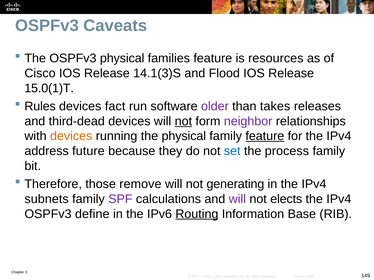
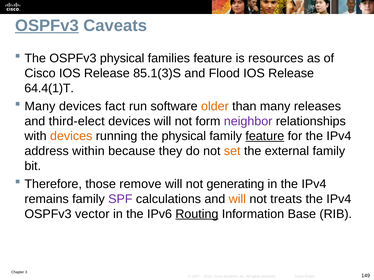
OSPFv3 underline: none -> present (47, 26)
14.1(3)S: 14.1(3)S -> 85.1(3)S (157, 73)
15.0(1)T: 15.0(1)T -> 64.4(1)T (49, 88)
Rules: Rules -> Many (40, 106)
older colour: purple -> orange (215, 106)
than takes: takes -> many (275, 106)
third-dead: third-dead -> third-elect (77, 121)
not underline: present -> none (183, 121)
future: future -> within (88, 151)
set colour: blue -> orange (232, 151)
process: process -> external (287, 151)
subnets: subnets -> remains (47, 199)
will colour: purple -> orange (237, 199)
elects: elects -> treats (286, 199)
define: define -> vector (92, 214)
